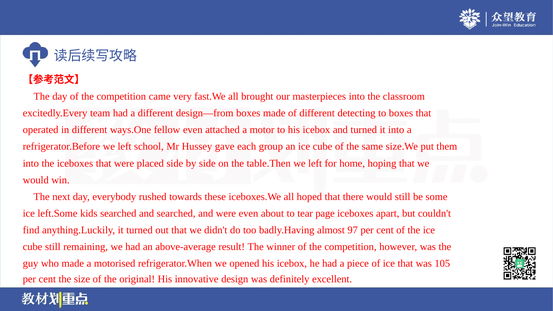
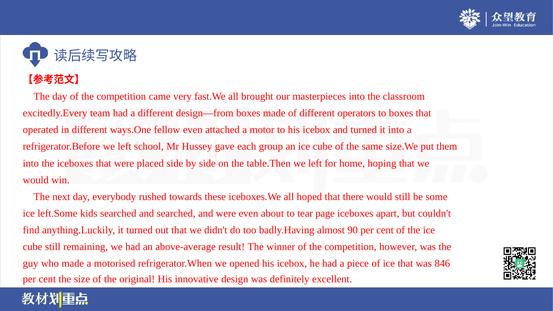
detecting: detecting -> operators (357, 113)
97: 97 -> 90 (353, 230)
105: 105 -> 846 (442, 264)
